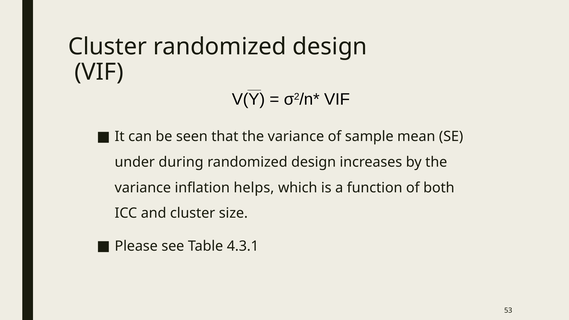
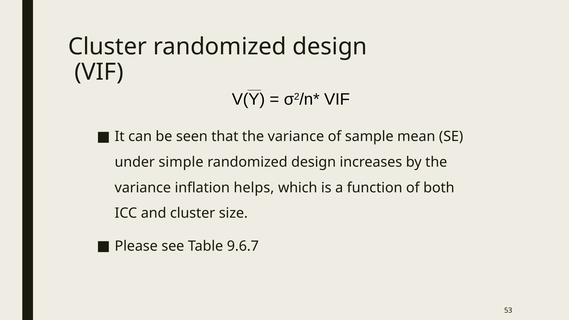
during: during -> simple (181, 162)
4.3.1: 4.3.1 -> 9.6.7 (243, 246)
